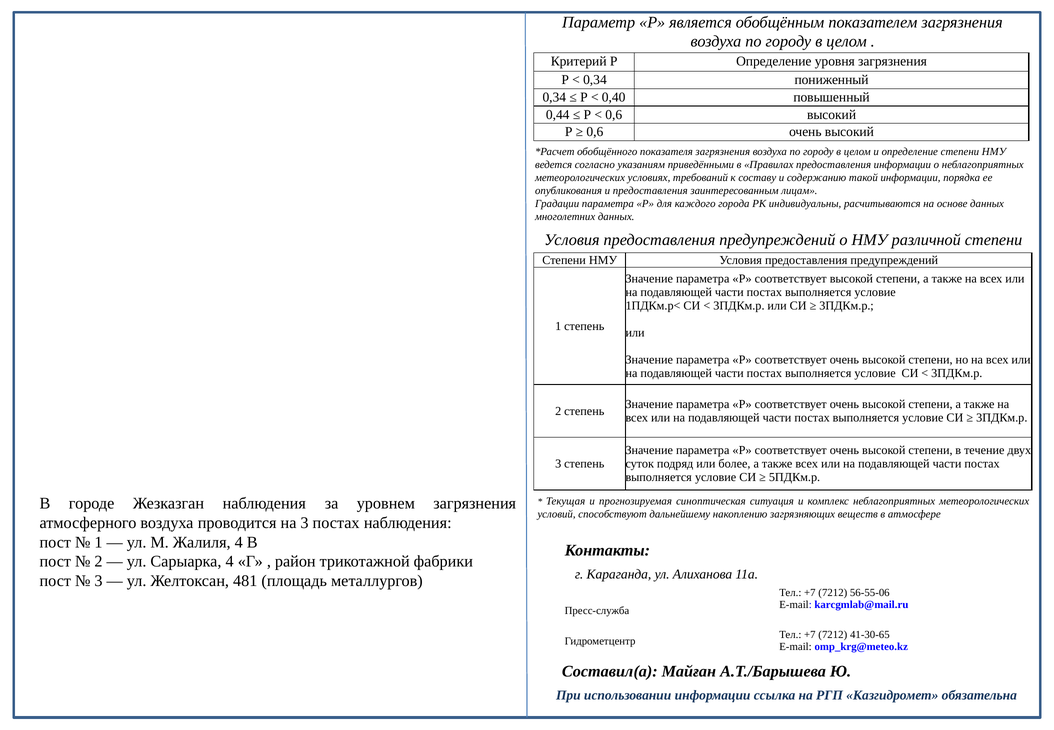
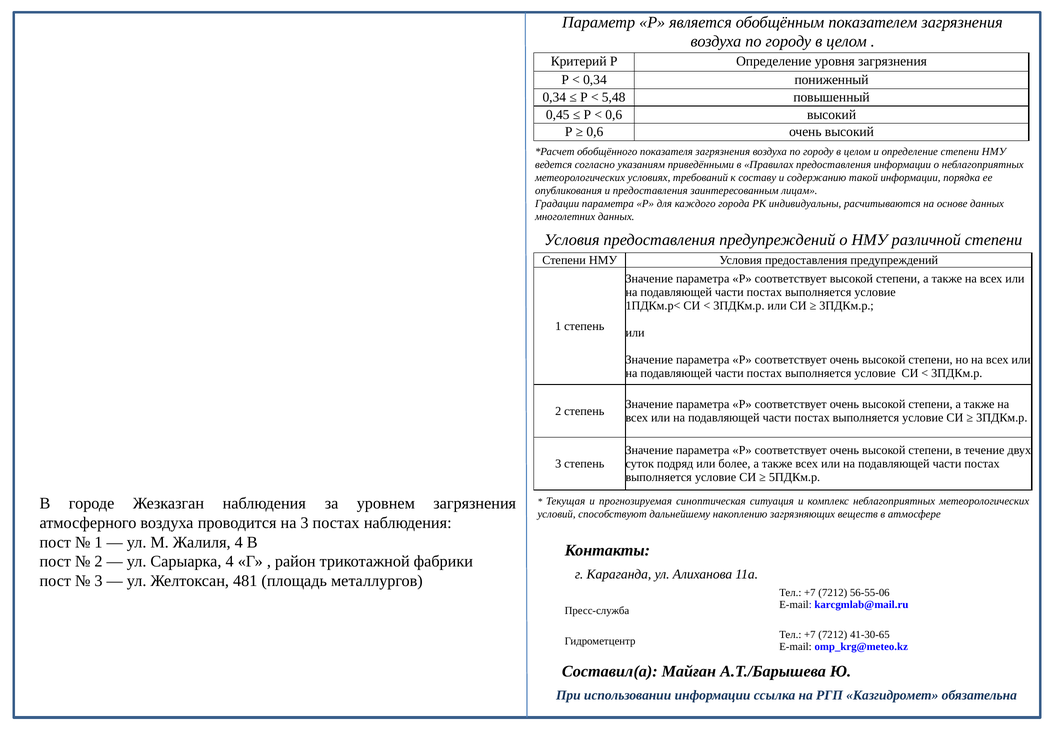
0,40: 0,40 -> 5,48 (614, 97)
0,44: 0,44 -> 0,45 (558, 115)
